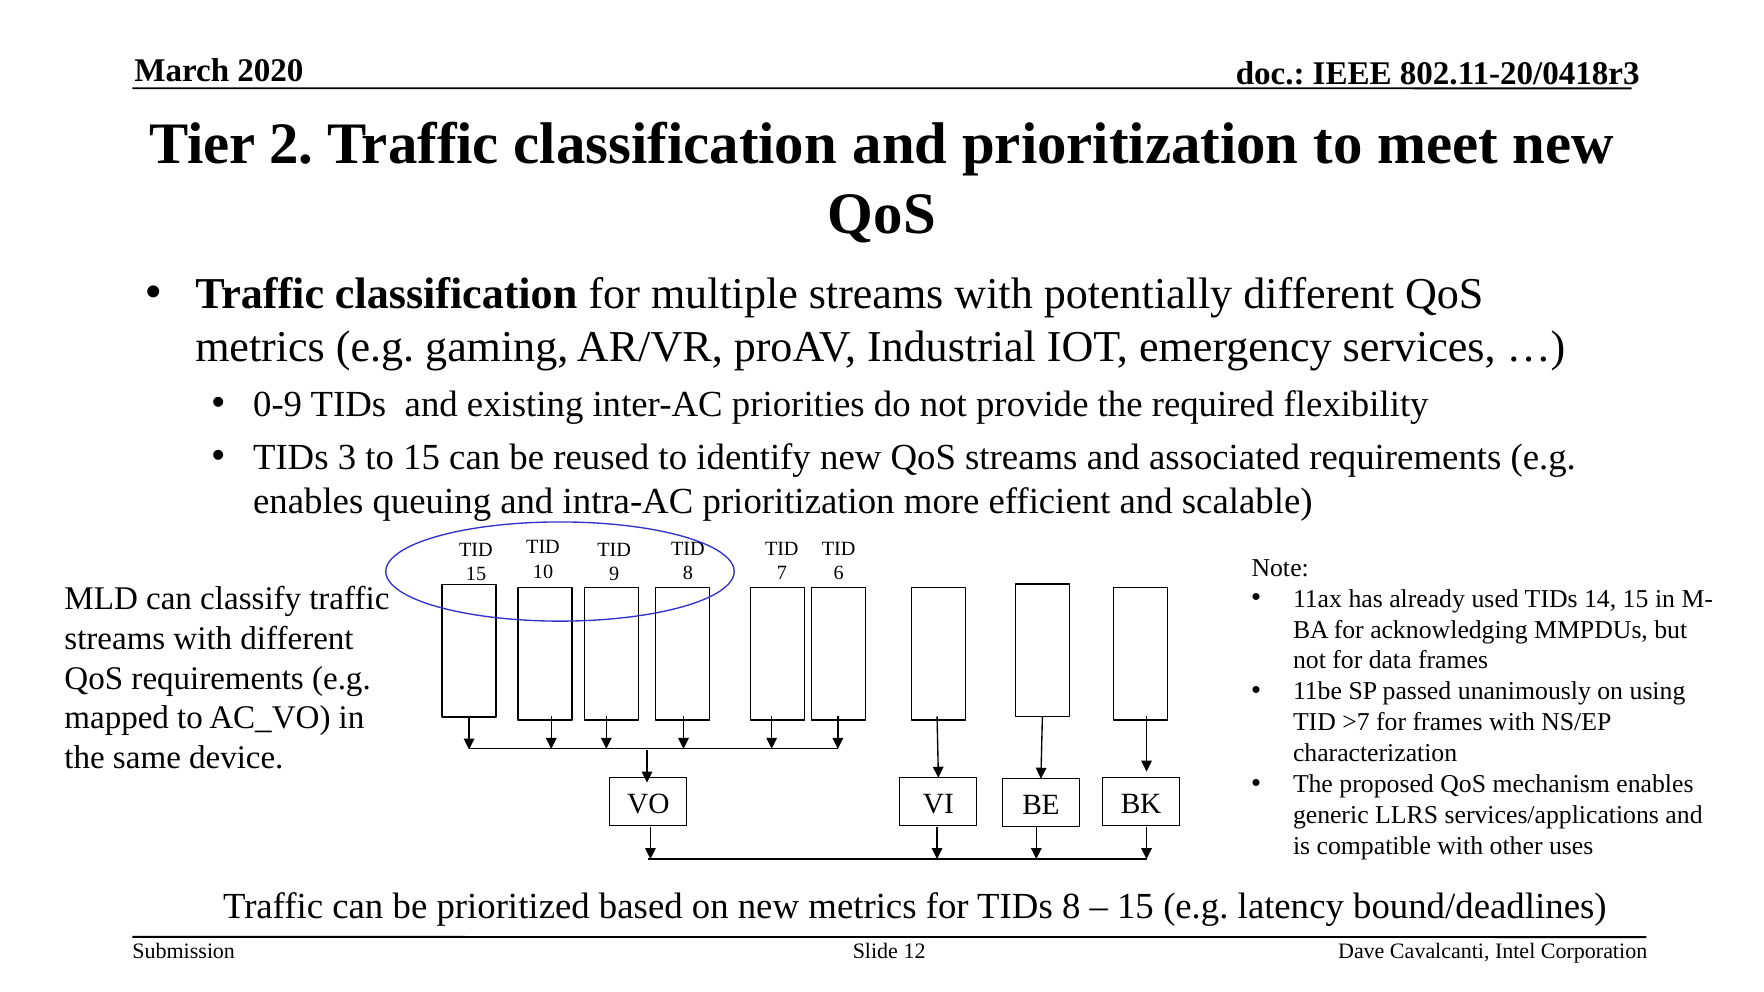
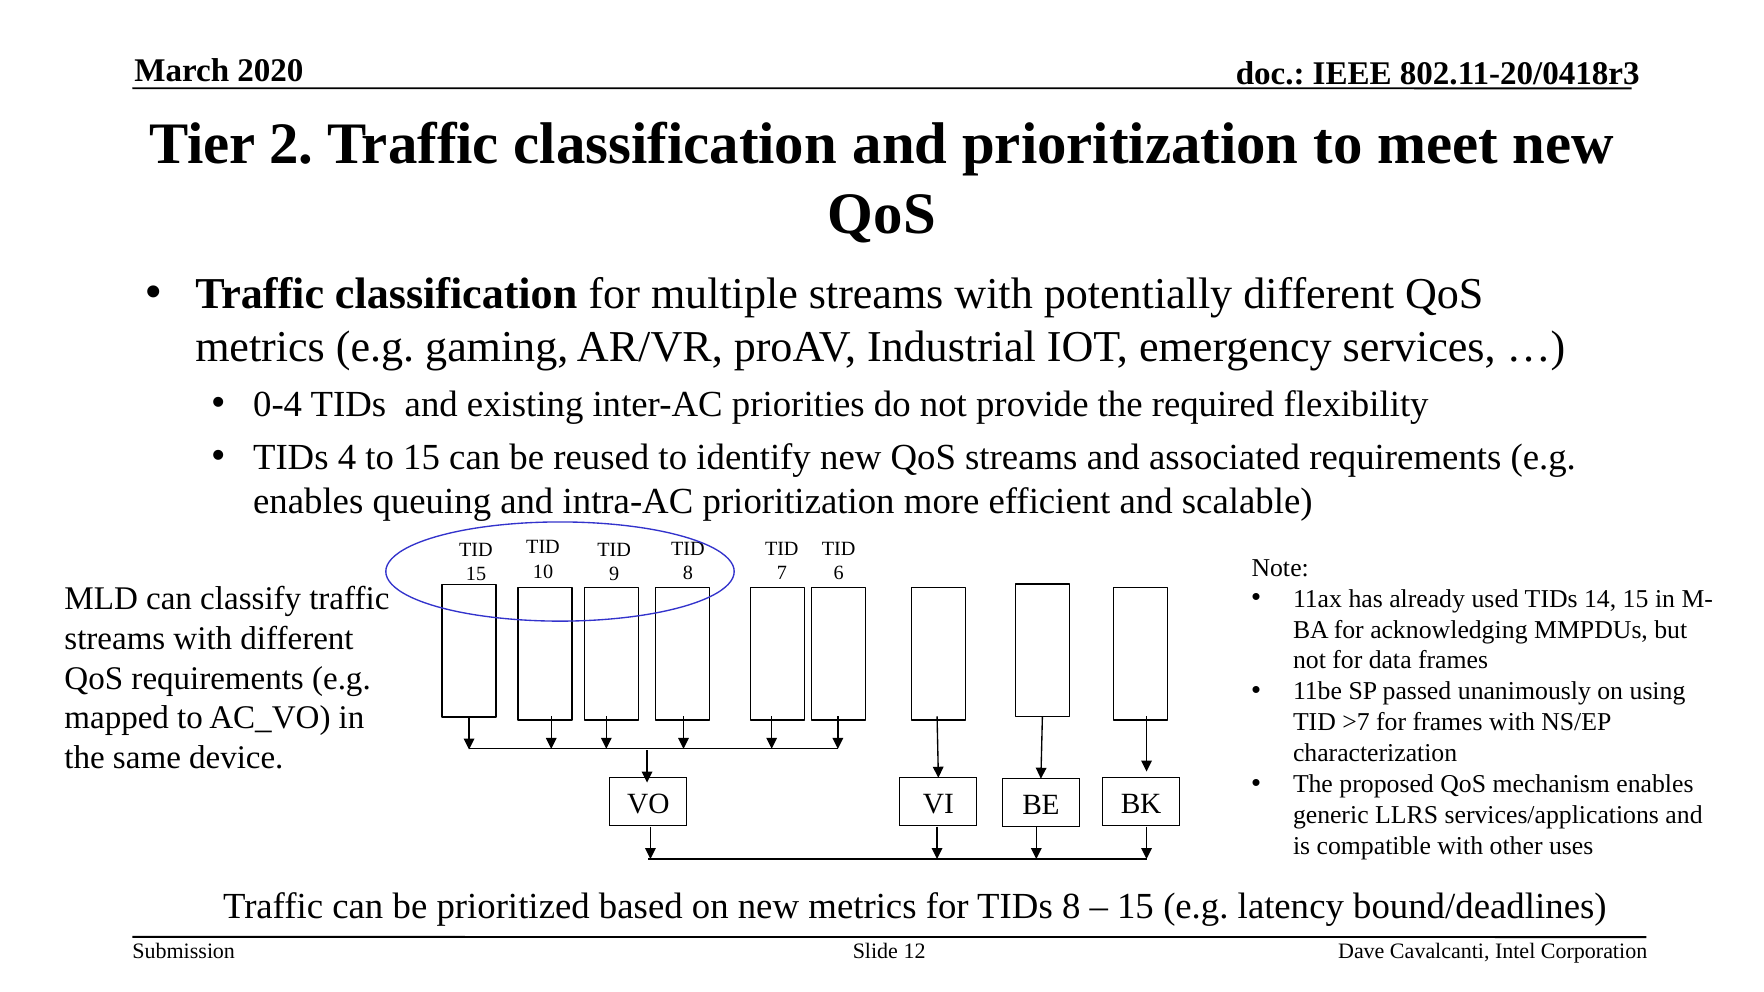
0-9: 0-9 -> 0-4 (278, 404)
3: 3 -> 4 (347, 458)
